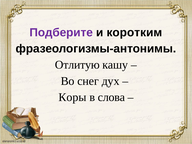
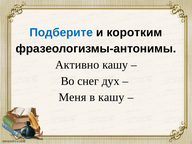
Подберите colour: purple -> blue (61, 32)
Отлитую: Отлитую -> Активно (77, 65)
Коры: Коры -> Меня (72, 97)
в слова: слова -> кашу (111, 97)
